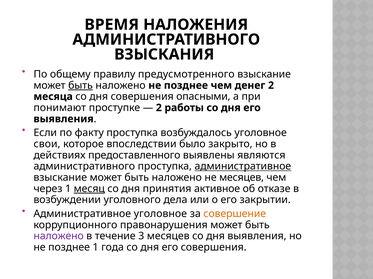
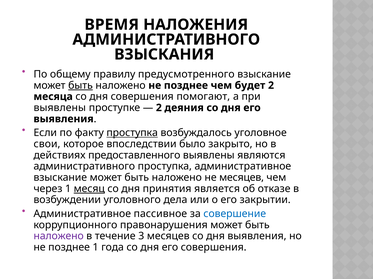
денег: денег -> будет (250, 86)
опасными: опасными -> помогают (203, 97)
понимают: понимают -> выявлены (60, 108)
работы: работы -> деяния (184, 108)
проступка underline: none -> present (132, 133)
административное underline: present -> none (243, 167)
активное: активное -> является (217, 189)
Административное уголовное: уголовное -> пассивное (160, 214)
совершение colour: orange -> blue (235, 214)
